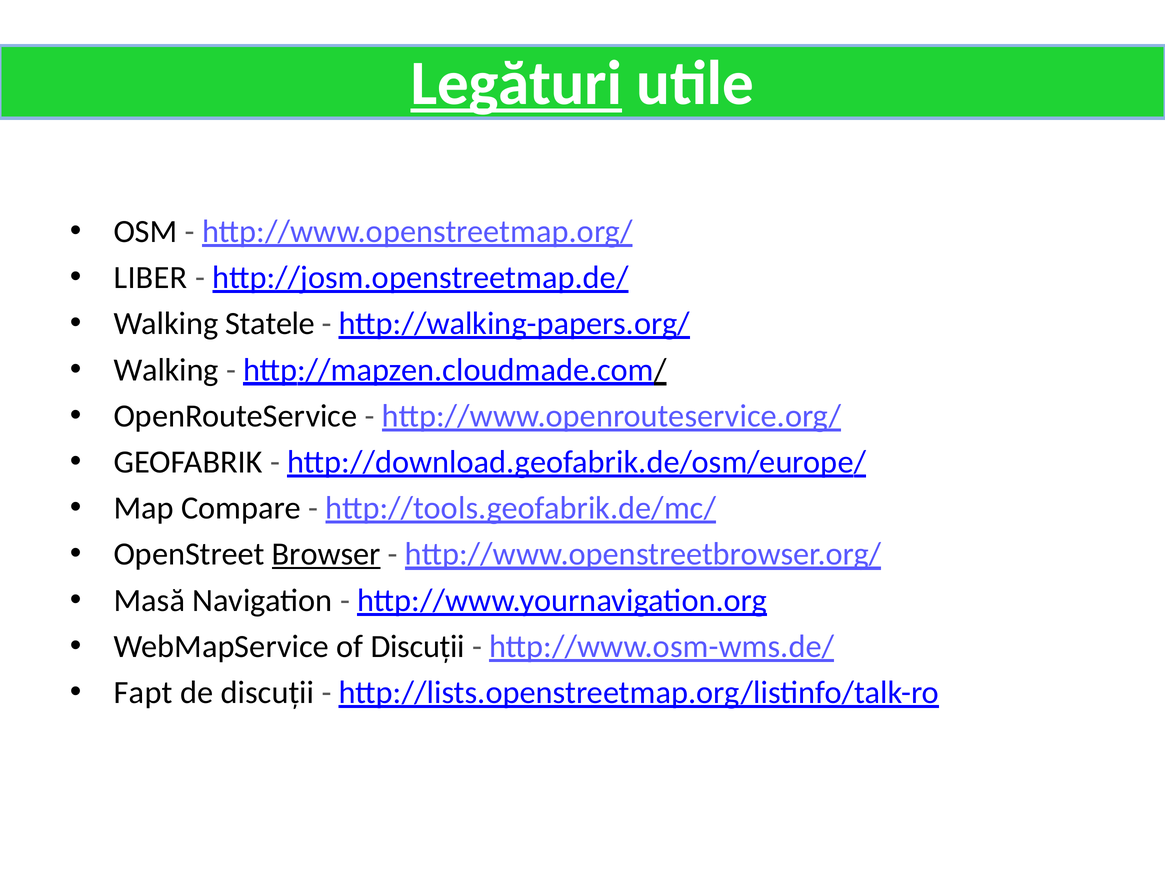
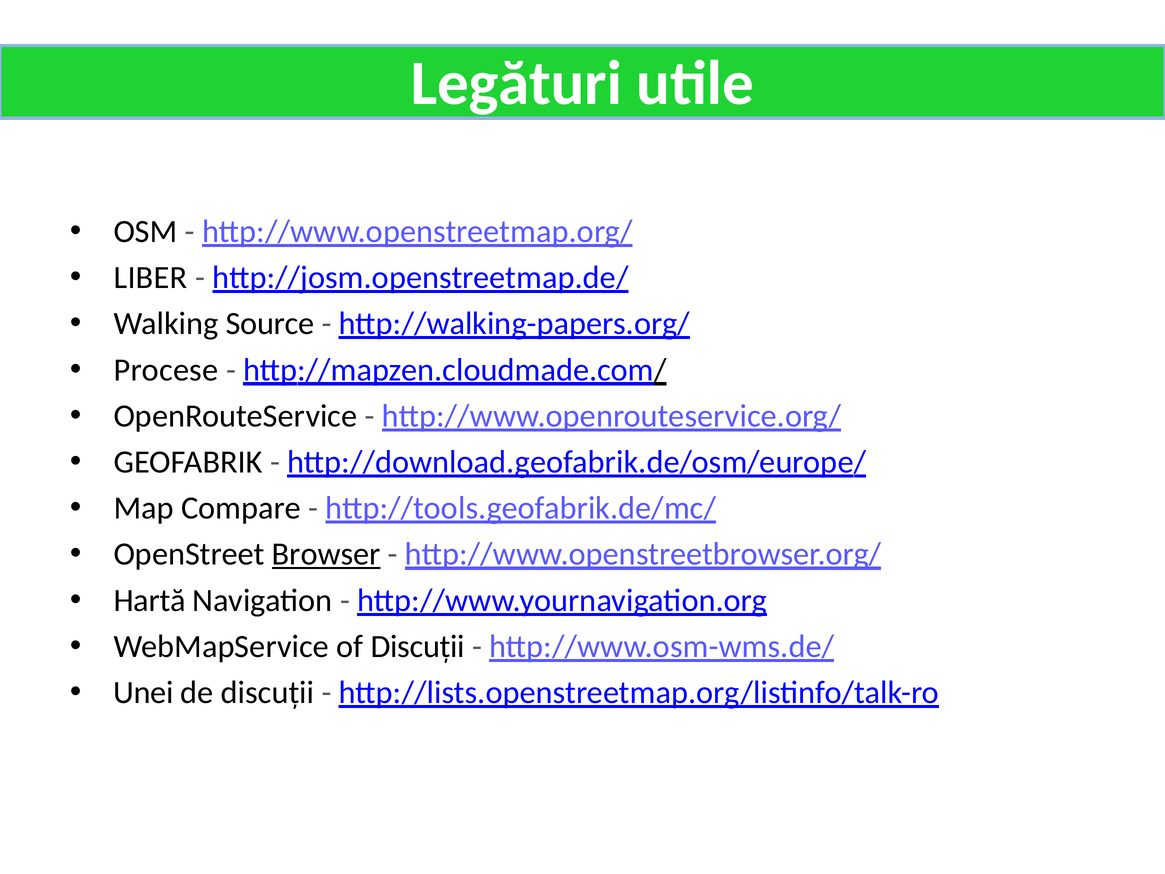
Legături underline: present -> none (516, 83)
Statele: Statele -> Source (270, 324)
Walking: Walking -> Procese (166, 370)
Masă: Masă -> Hartă (150, 600)
Fapt: Fapt -> Unei (143, 692)
